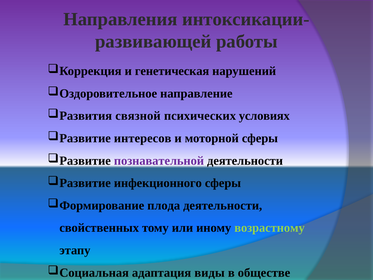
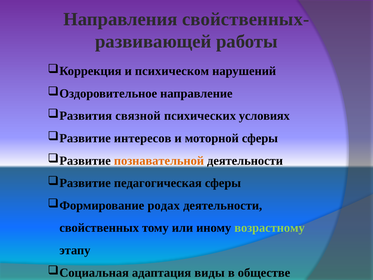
интоксикации-: интоксикации- -> свойственных- (246, 19)
генетическая: генетическая -> психическом (172, 71)
познавательной colour: purple -> orange (159, 160)
инфекционного: инфекционного -> педагогическая (158, 183)
плода: плода -> родах (164, 205)
